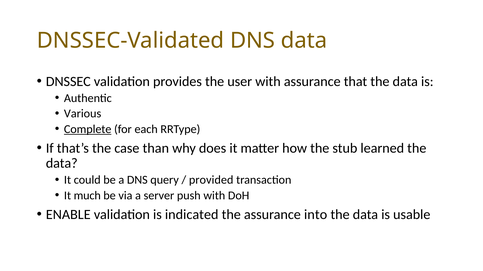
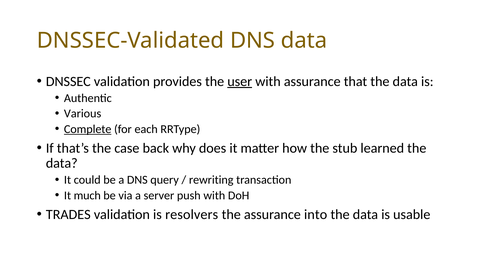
user underline: none -> present (240, 82)
than: than -> back (156, 149)
provided: provided -> rewriting (211, 180)
ENABLE: ENABLE -> TRADES (68, 215)
indicated: indicated -> resolvers (192, 215)
